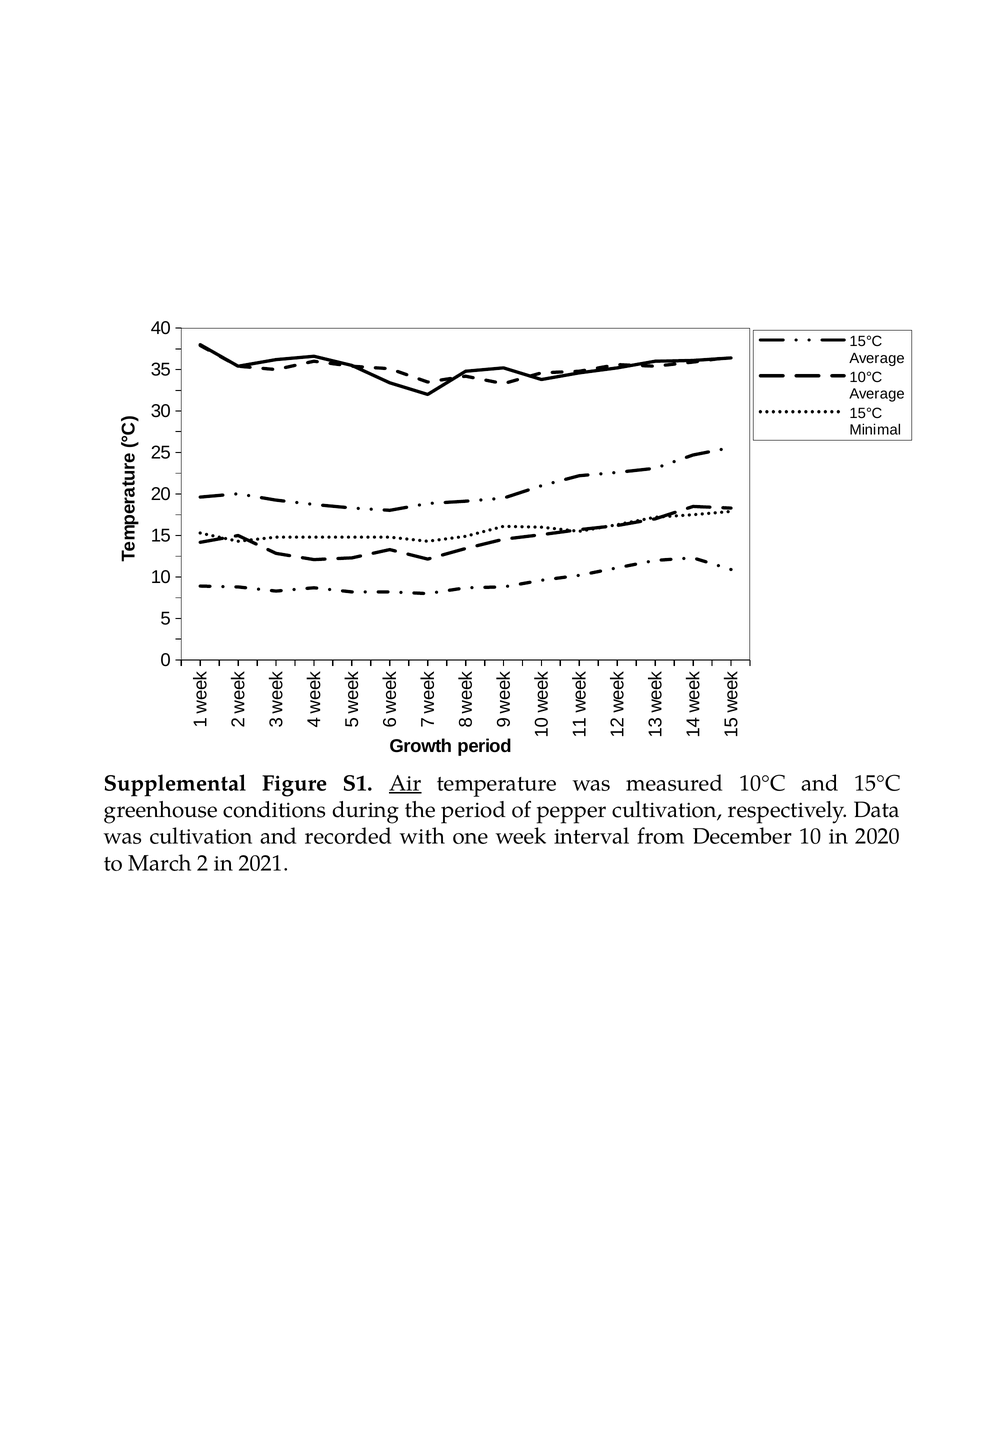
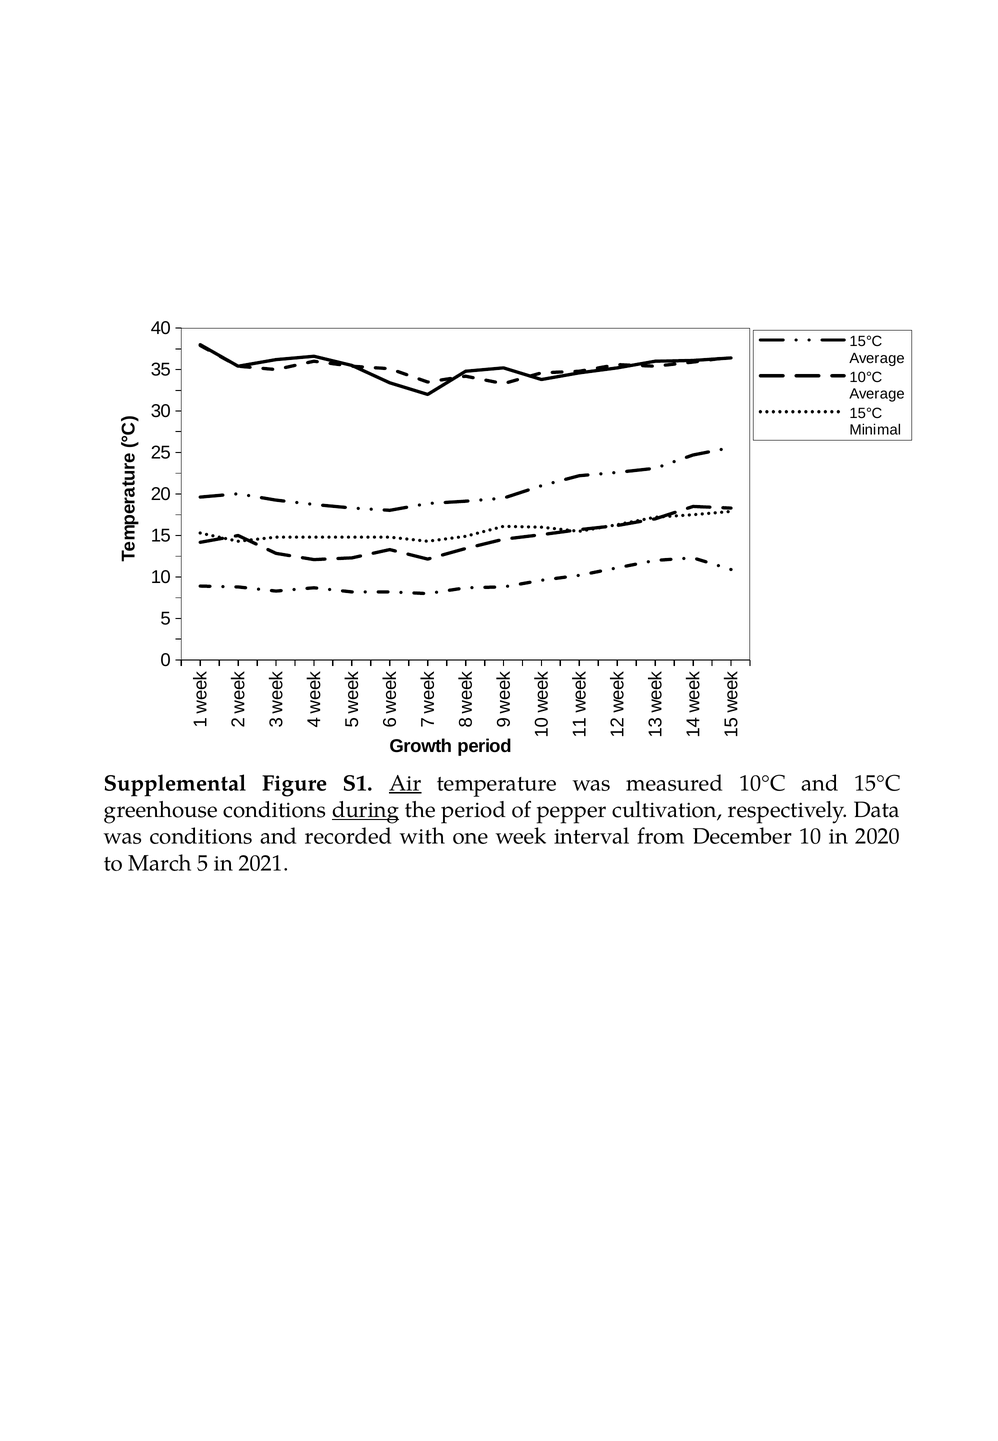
during underline: none -> present (366, 810)
was cultivation: cultivation -> conditions (201, 837)
March 2: 2 -> 5 (203, 864)
